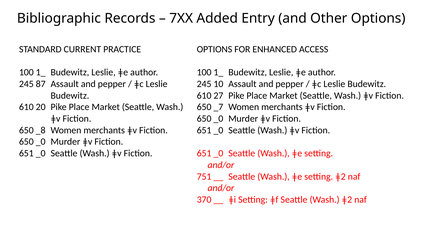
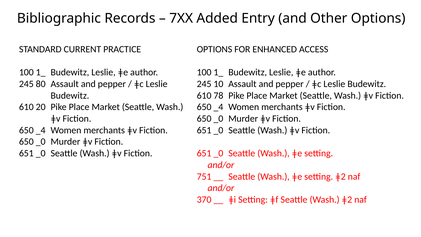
87: 87 -> 80 (41, 84)
27: 27 -> 78 (218, 95)
_7: _7 -> _4 (218, 107)
_8: _8 -> _4 (41, 130)
